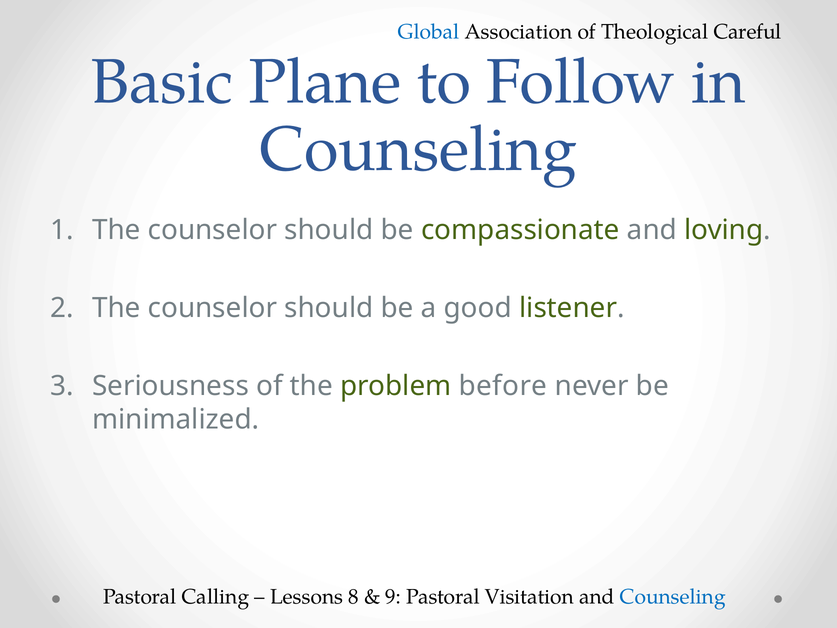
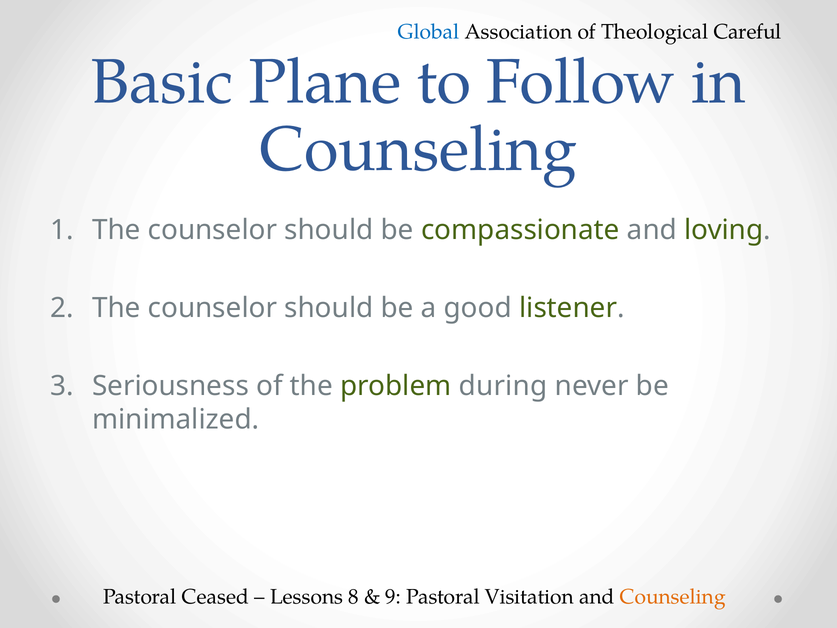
before: before -> during (503, 386)
Calling: Calling -> Ceased (215, 597)
Counseling colour: blue -> orange (673, 597)
